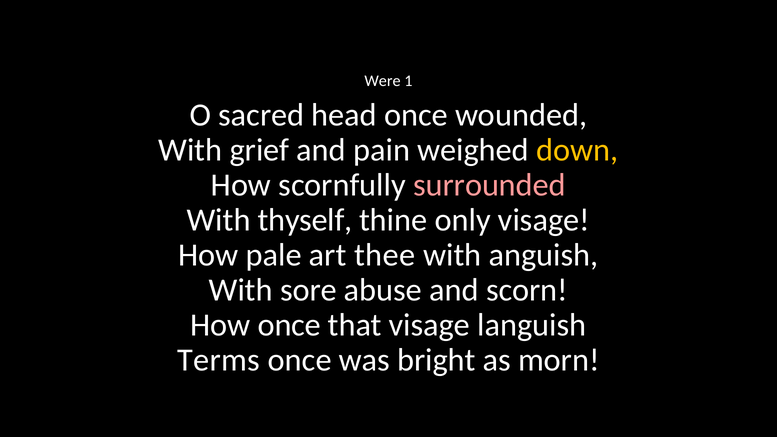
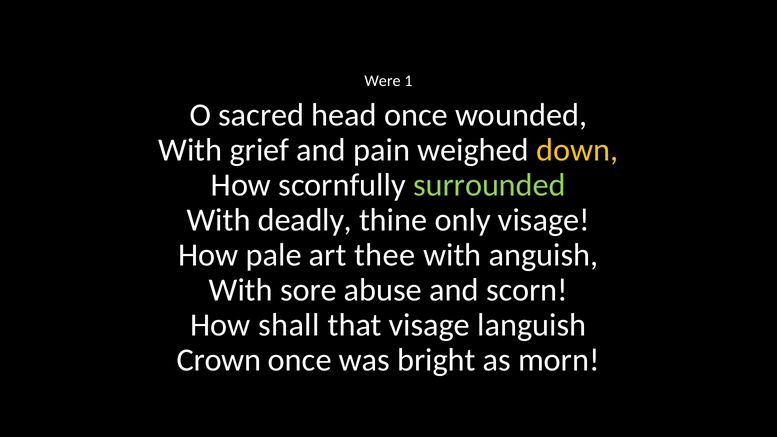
surrounded colour: pink -> light green (489, 185)
thyself: thyself -> deadly (305, 220)
How once: once -> shall (289, 325)
Terms: Terms -> Crown (219, 360)
